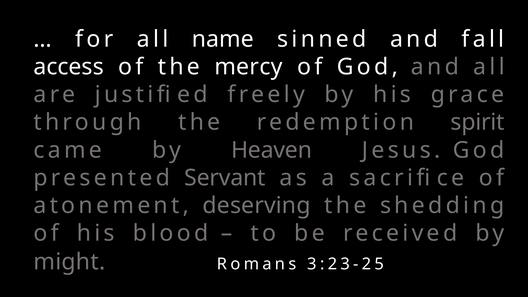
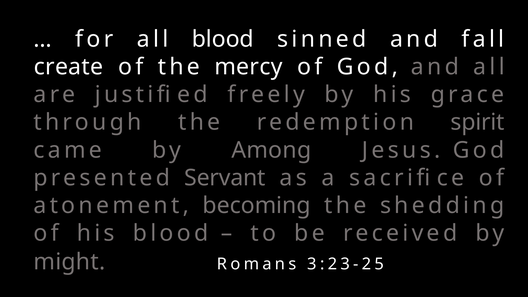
all name: name -> blood (223, 39)
access: access -> create (68, 67)
Heaven: Heaven -> Among (271, 150)
deserving: deserving -> becoming (257, 205)
